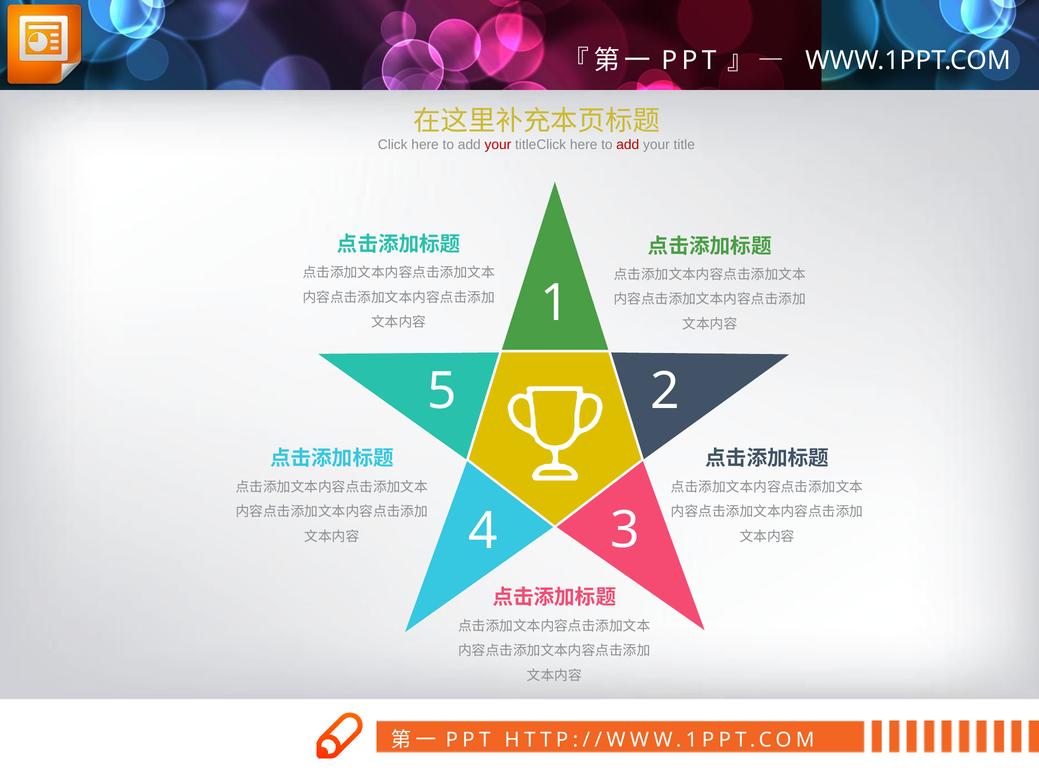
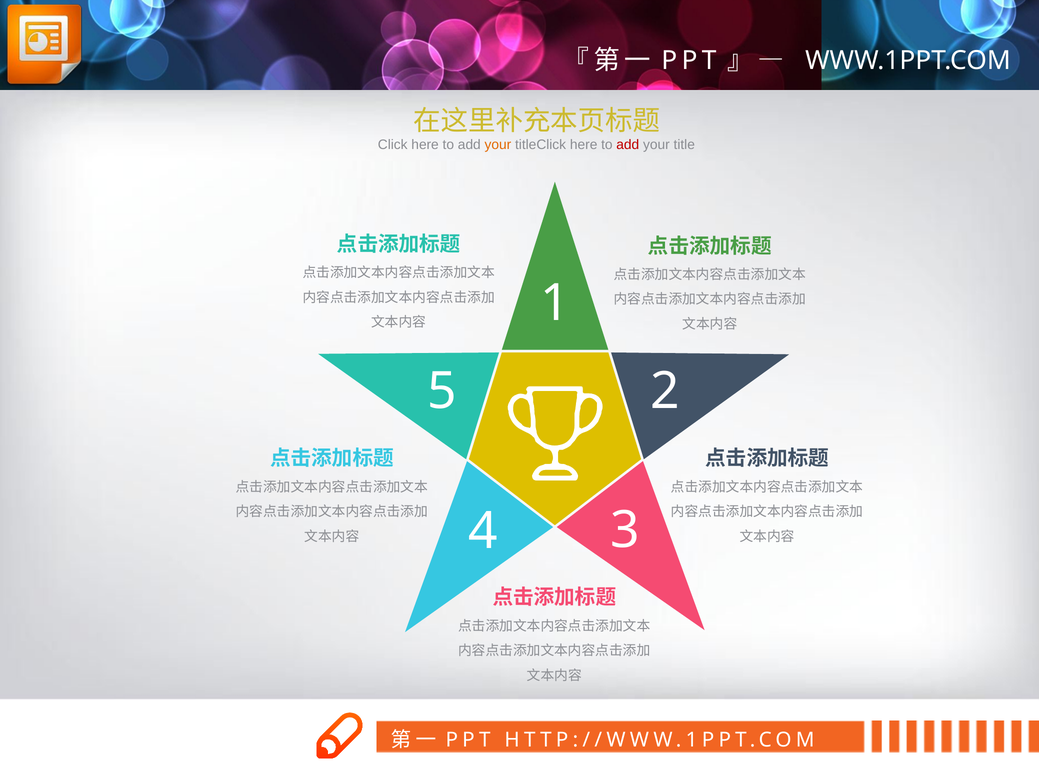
your colour: red -> orange (498, 145)
